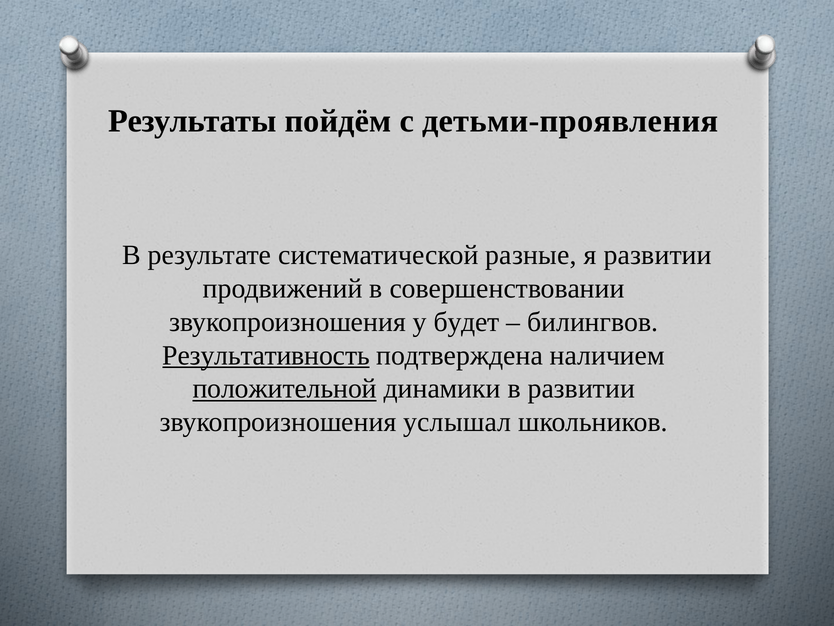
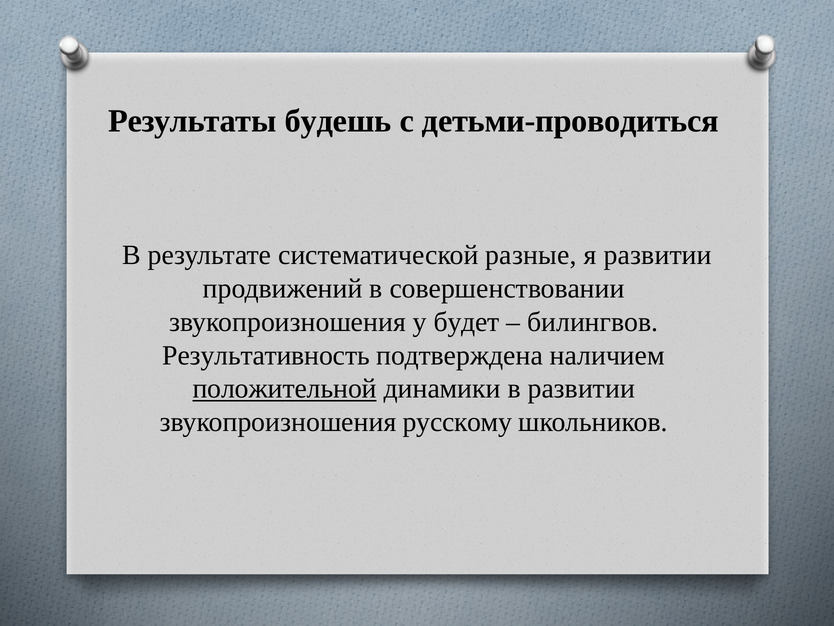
пойдём: пойдём -> будешь (338, 121)
детьми-проявления: детьми-проявления -> детьми-проводиться (570, 121)
Результативность underline: present -> none (266, 355)
услышал: услышал -> русскому (457, 422)
